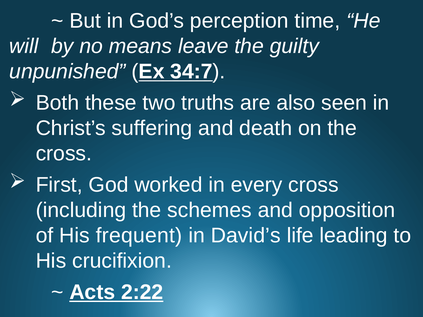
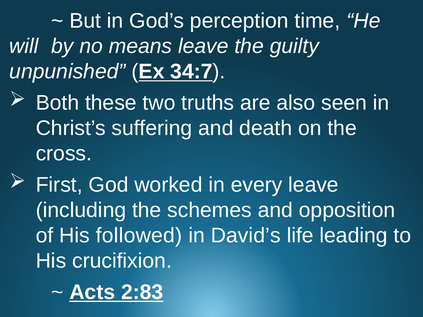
every cross: cross -> leave (313, 185)
frequent: frequent -> followed (139, 236)
2:22: 2:22 -> 2:83 (142, 292)
